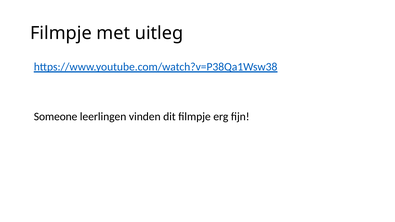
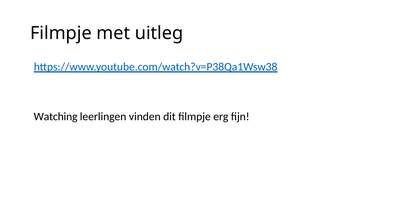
Someone: Someone -> Watching (56, 117)
